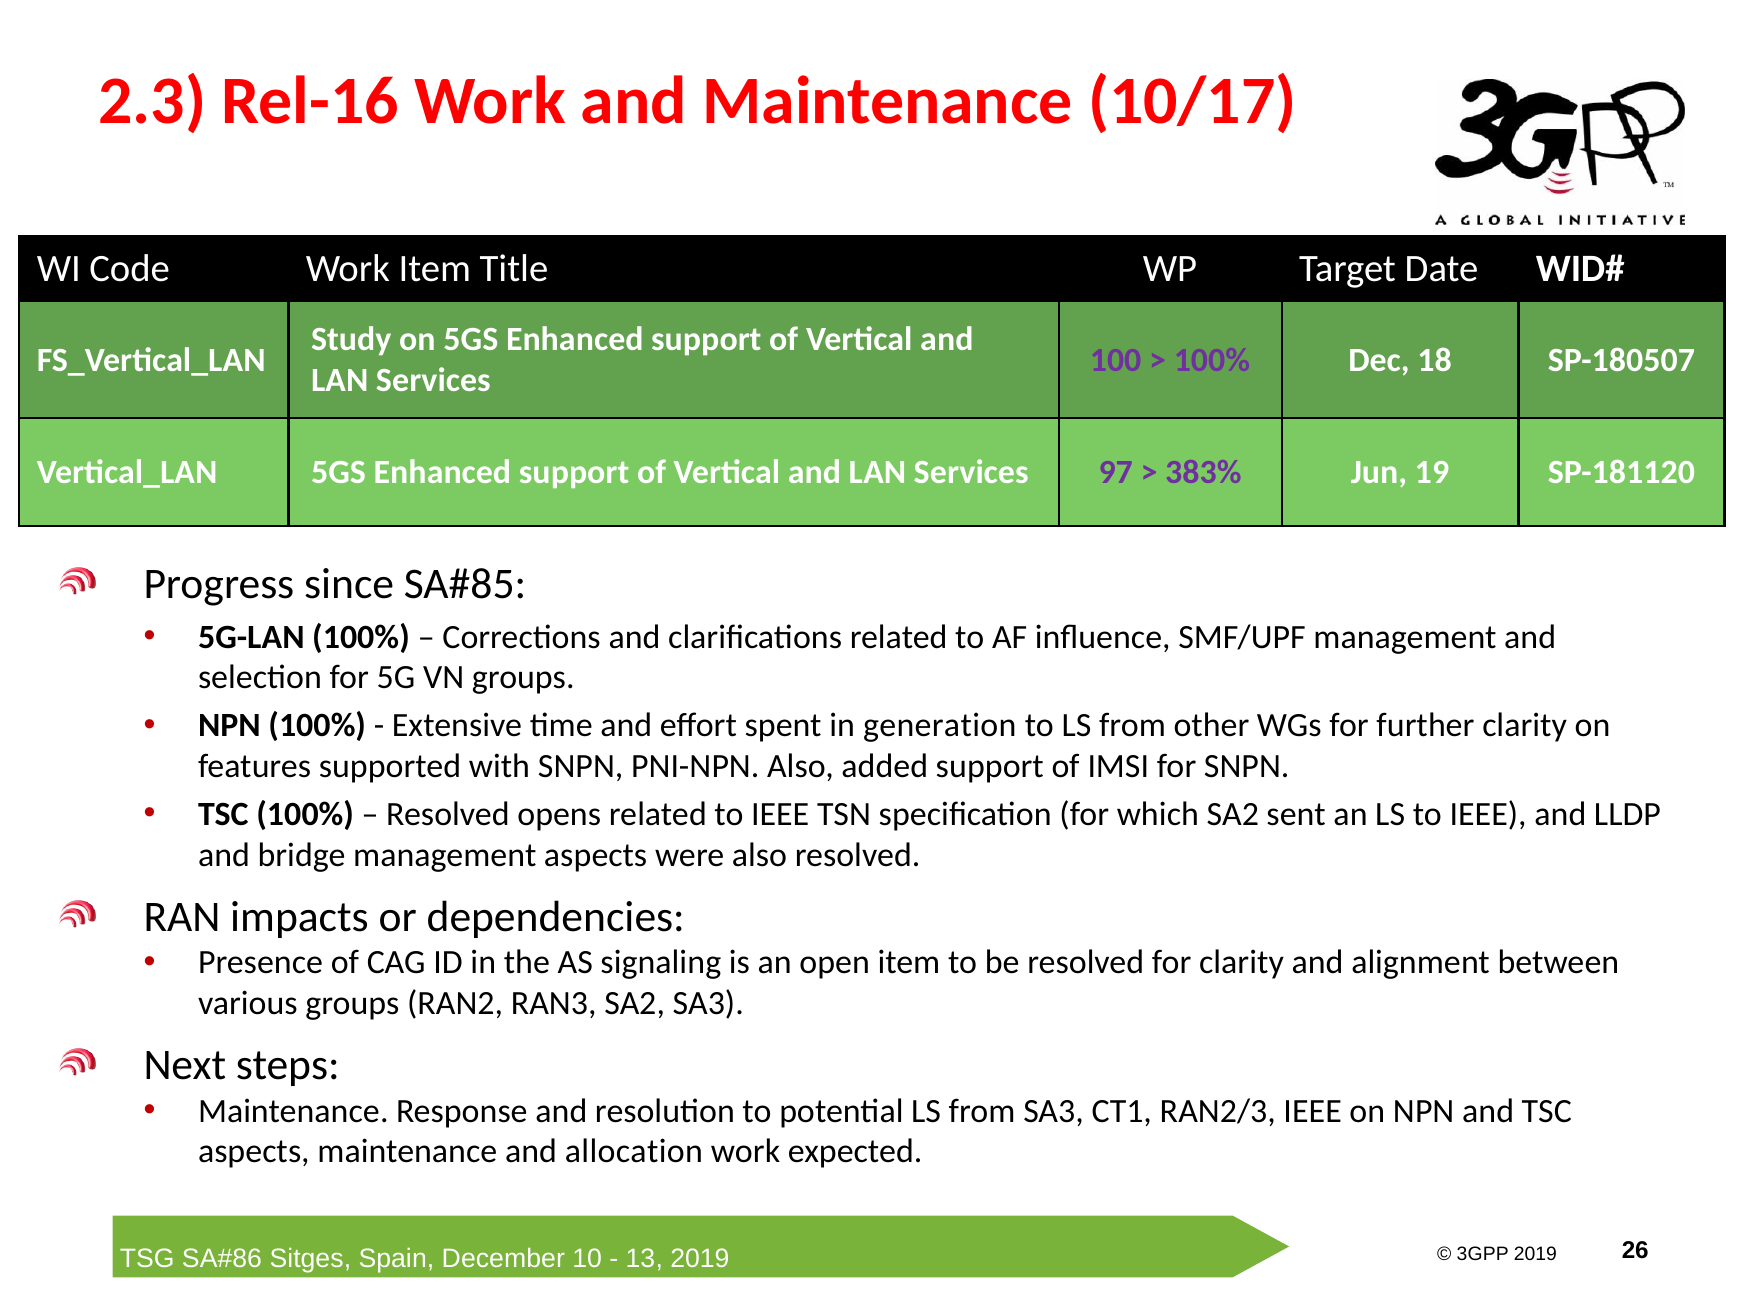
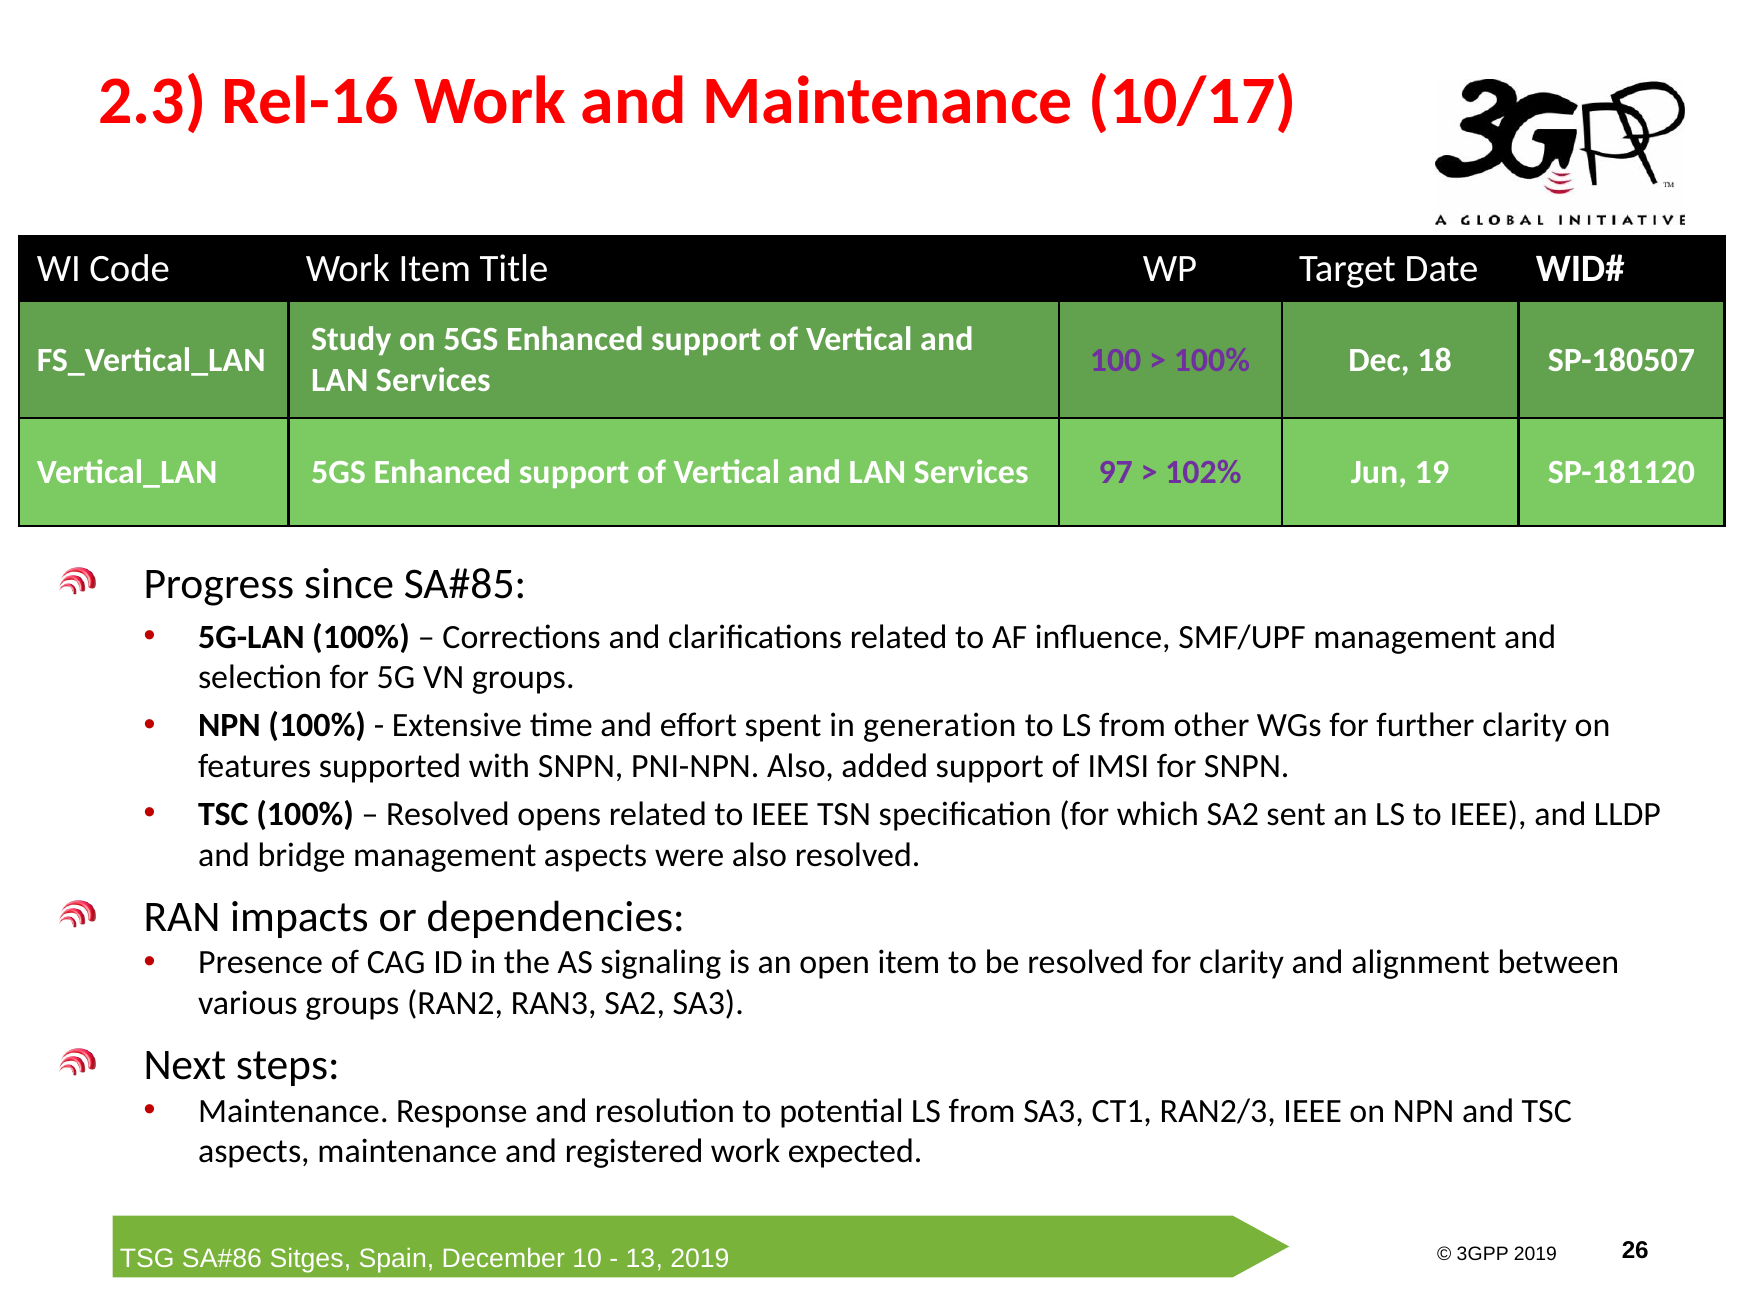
383%: 383% -> 102% (1203, 472)
allocation: allocation -> registered (634, 1152)
